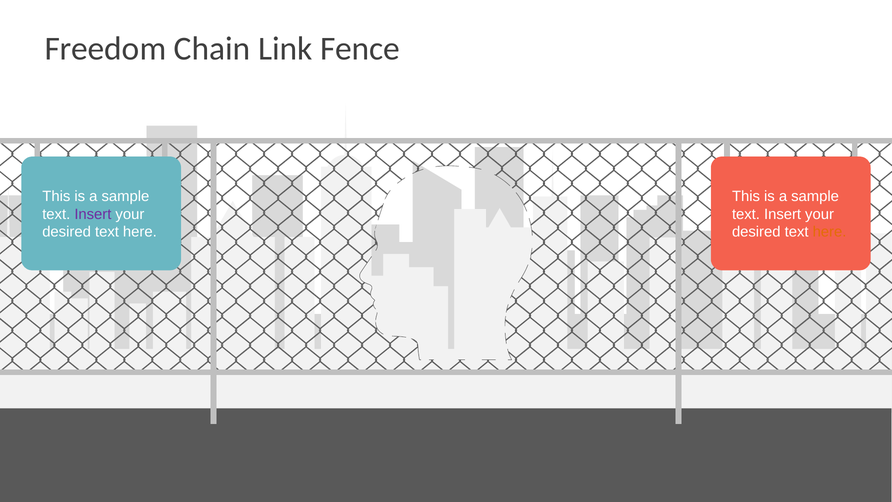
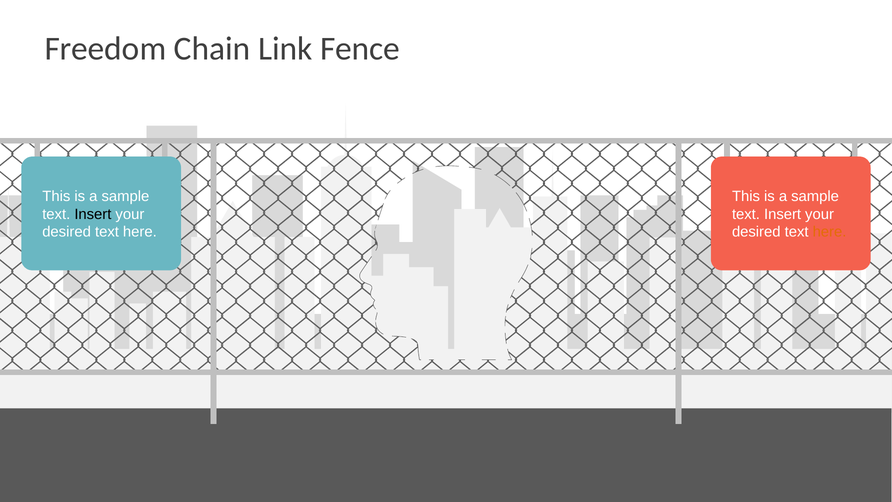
Insert colour: purple -> black (93, 214)
